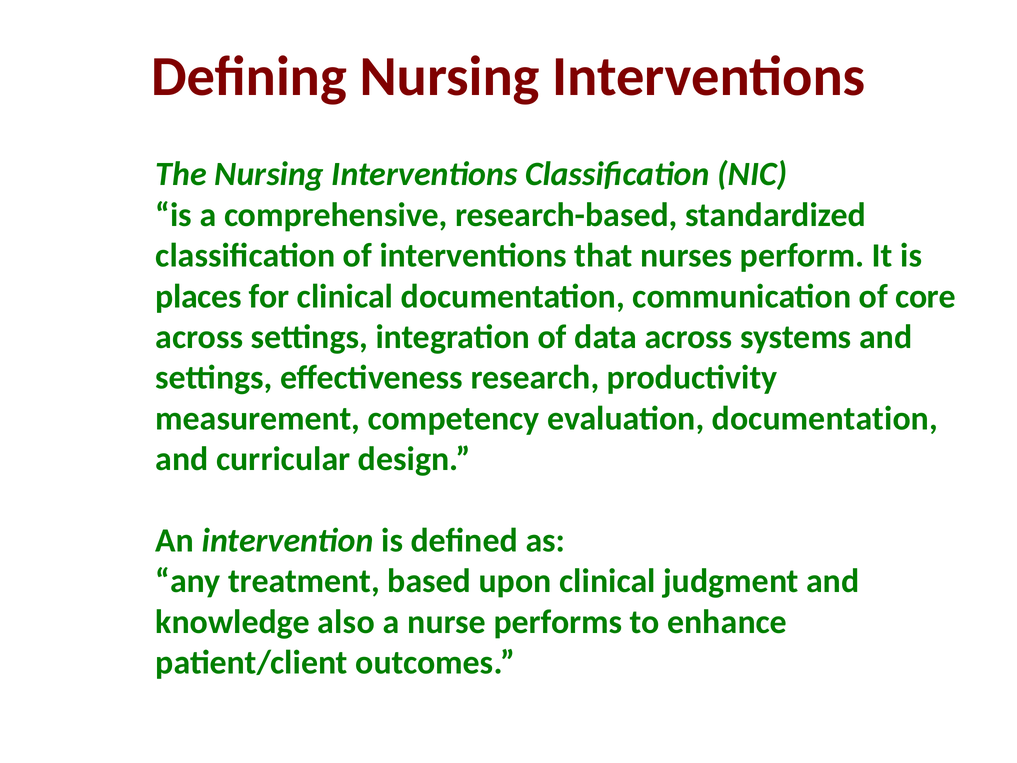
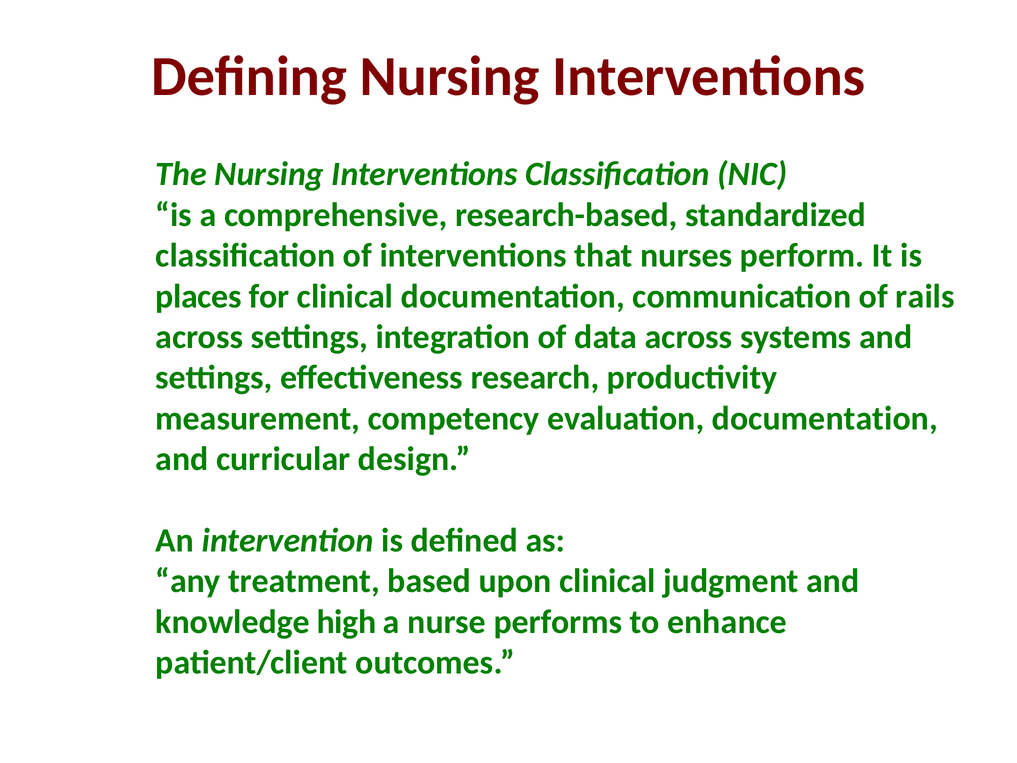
core: core -> rails (925, 296)
also: also -> high (346, 622)
